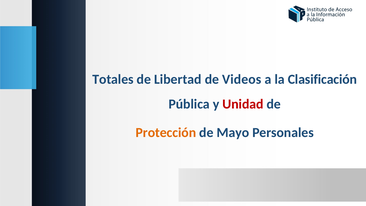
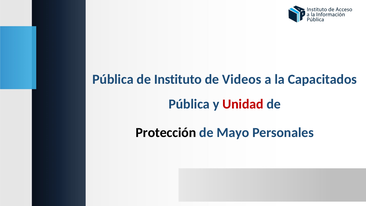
Totales: Totales -> Pública (113, 79)
Libertad: Libertad -> Instituto (178, 79)
Clasificación: Clasificación -> Capacitados (322, 79)
Protección colour: orange -> black (166, 133)
